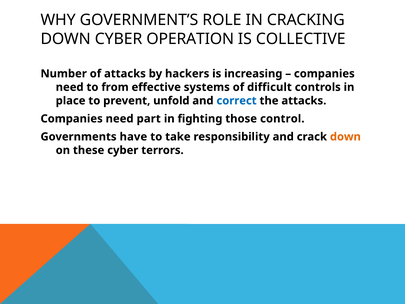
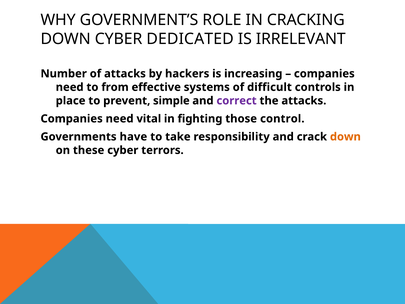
OPERATION: OPERATION -> DEDICATED (190, 39)
COLLECTIVE: COLLECTIVE -> IRRELEVANT (301, 39)
unfold: unfold -> simple (171, 101)
correct colour: blue -> purple (237, 101)
part: part -> vital (149, 119)
